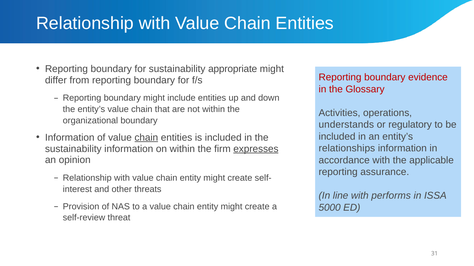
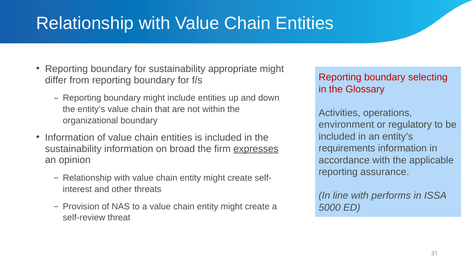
evidence: evidence -> selecting (428, 78)
understands: understands -> environment (346, 125)
chain underline: present -> none (146, 138)
relationships: relationships -> requirements (347, 149)
on within: within -> broad (182, 149)
